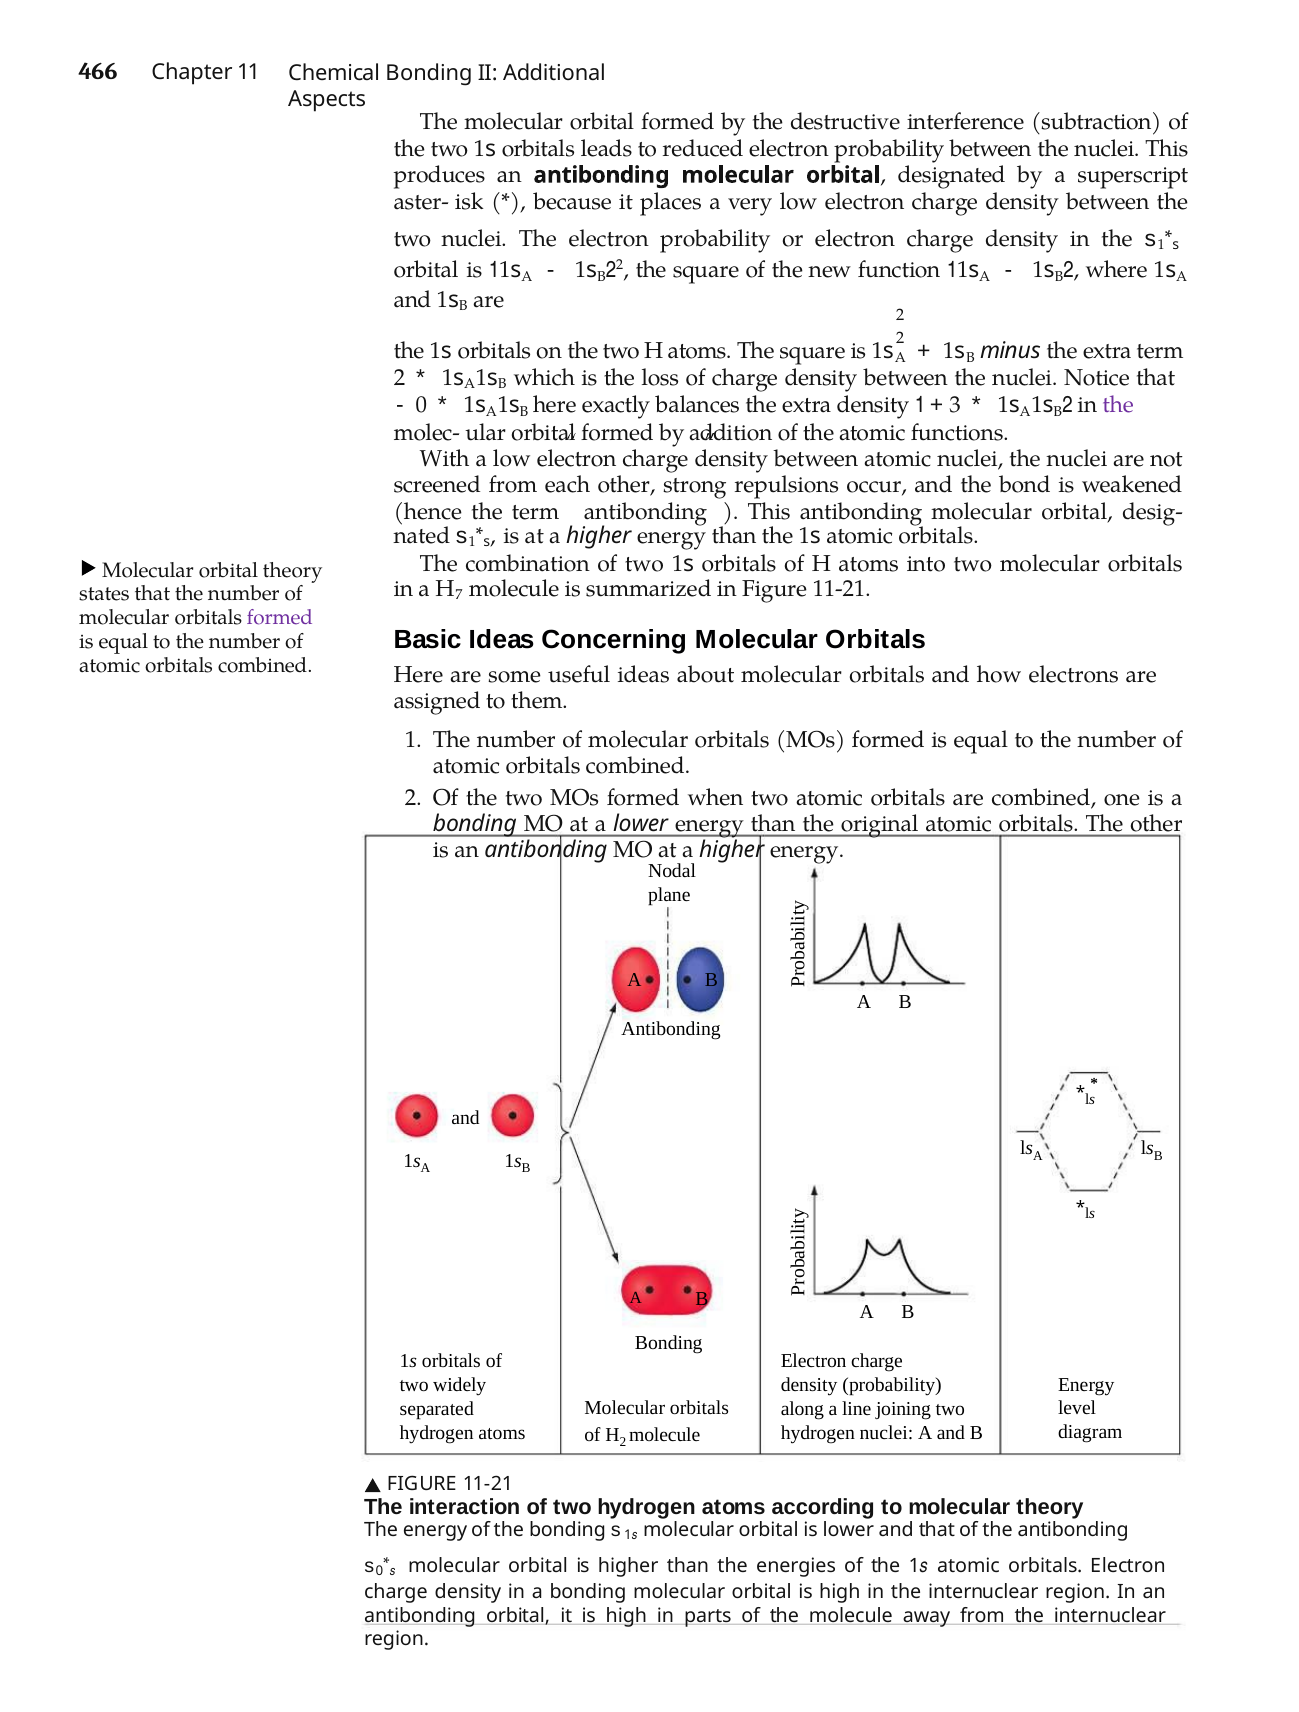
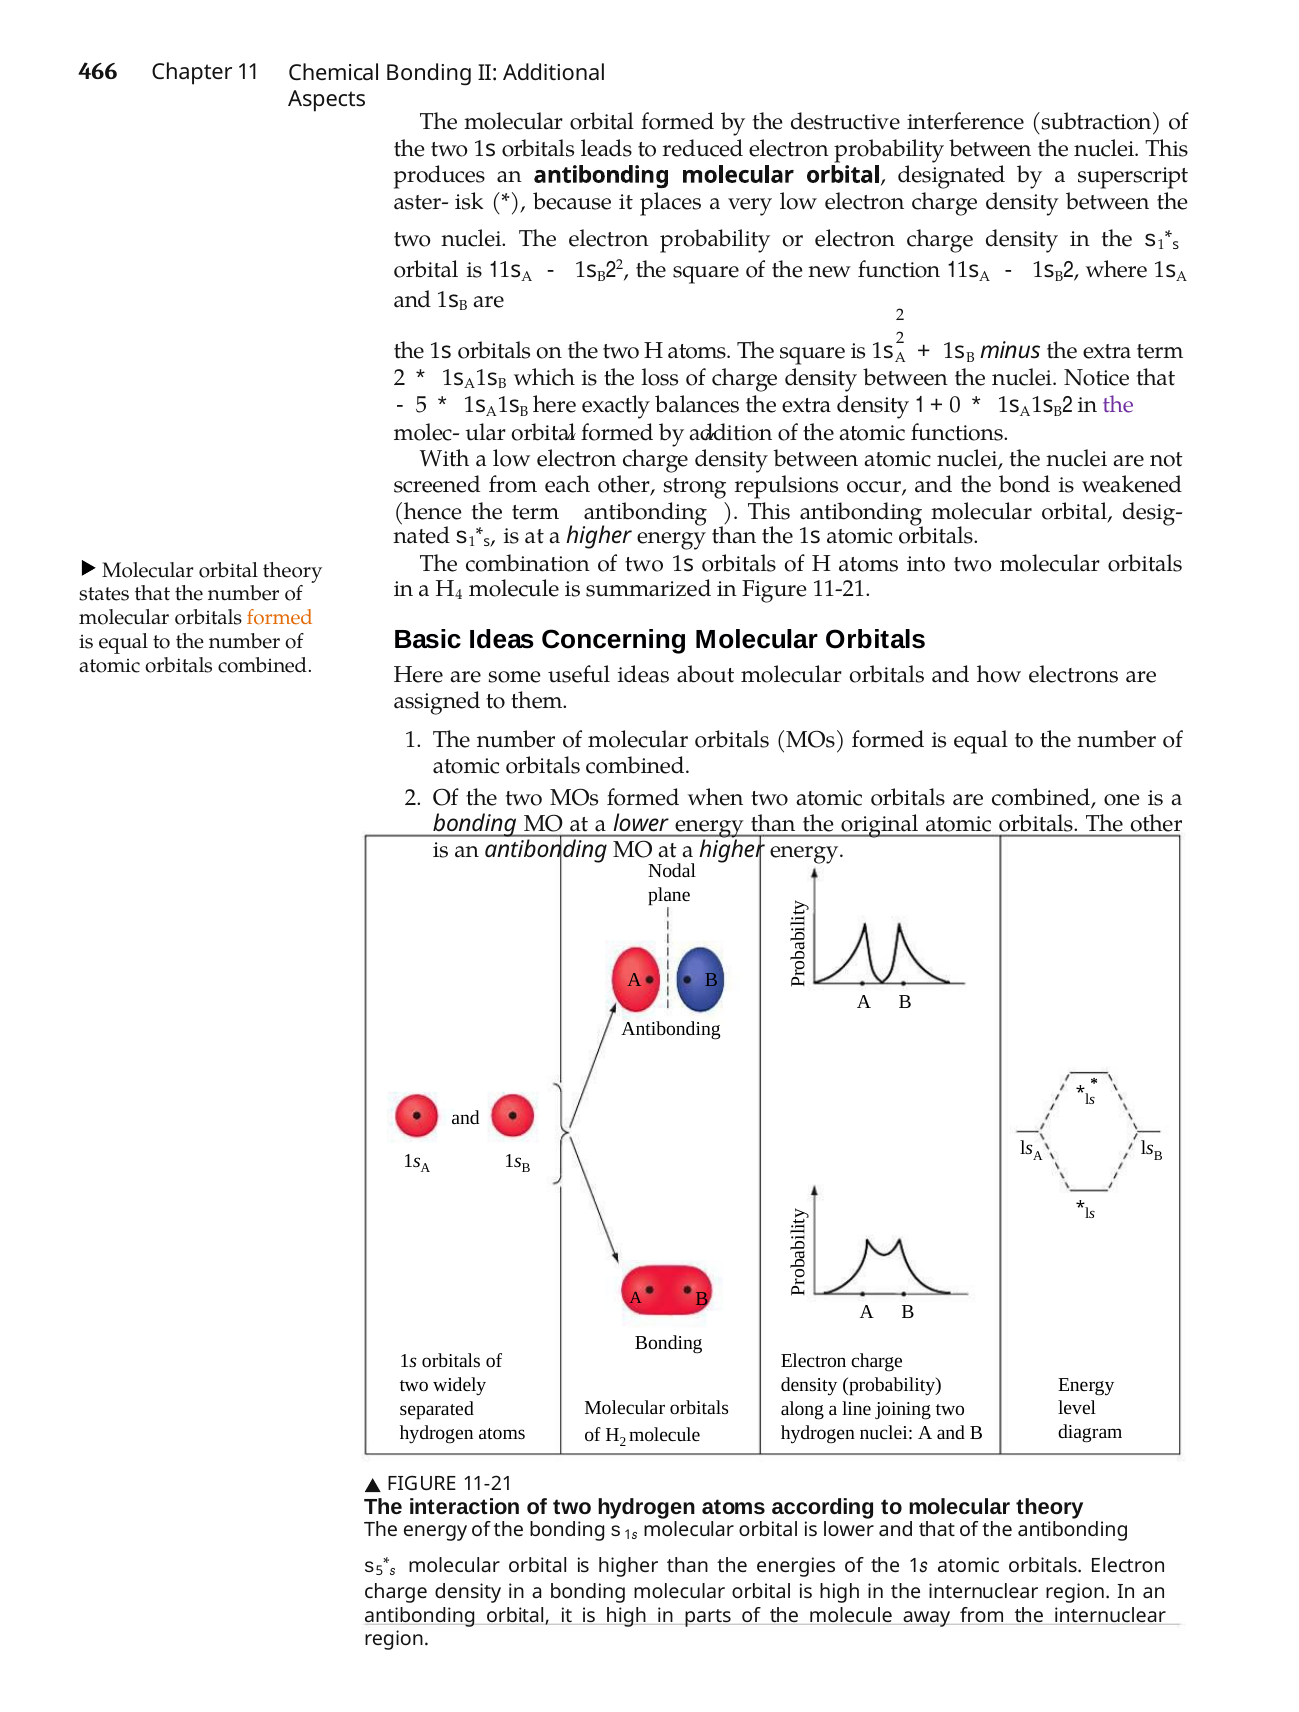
0: 0 -> 5 (421, 405)
3: 3 -> 0 (955, 405)
7: 7 -> 4 (459, 595)
formed colour: purple -> orange (280, 618)
s 0: 0 -> 5 (379, 1572)
